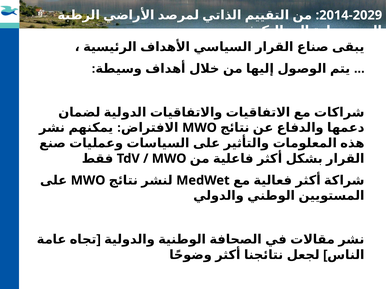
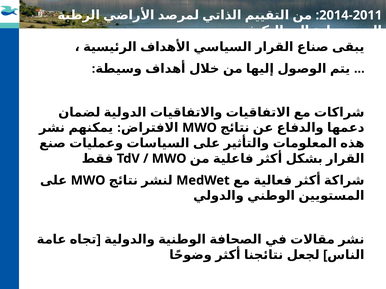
2014-2029: 2014-2029 -> 2014-2011 (351, 15)
